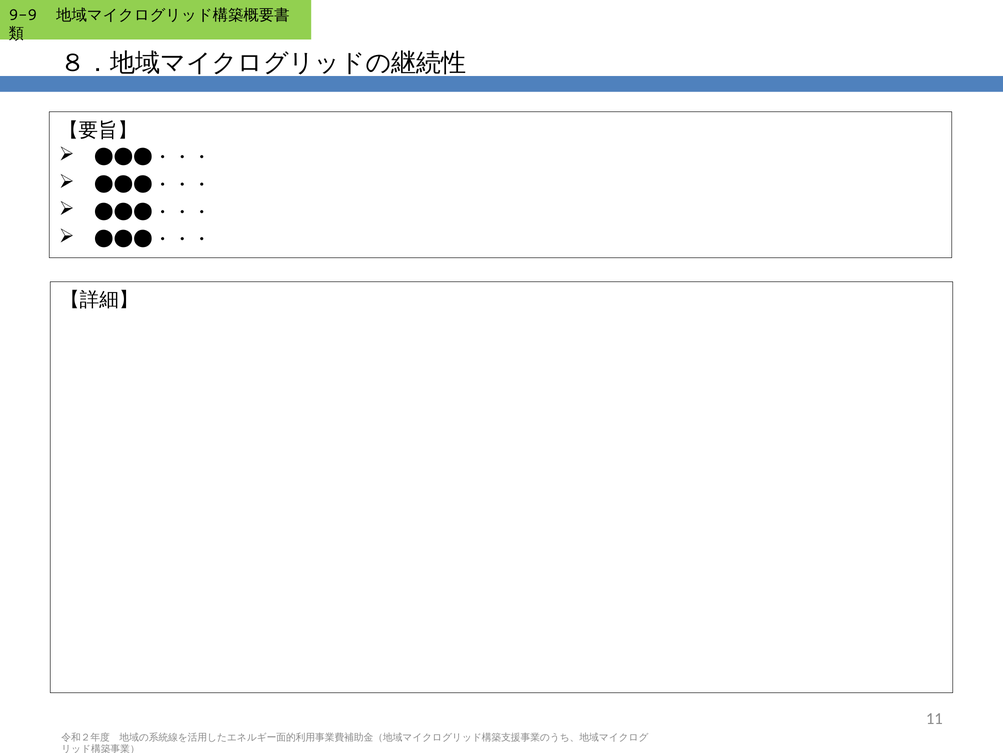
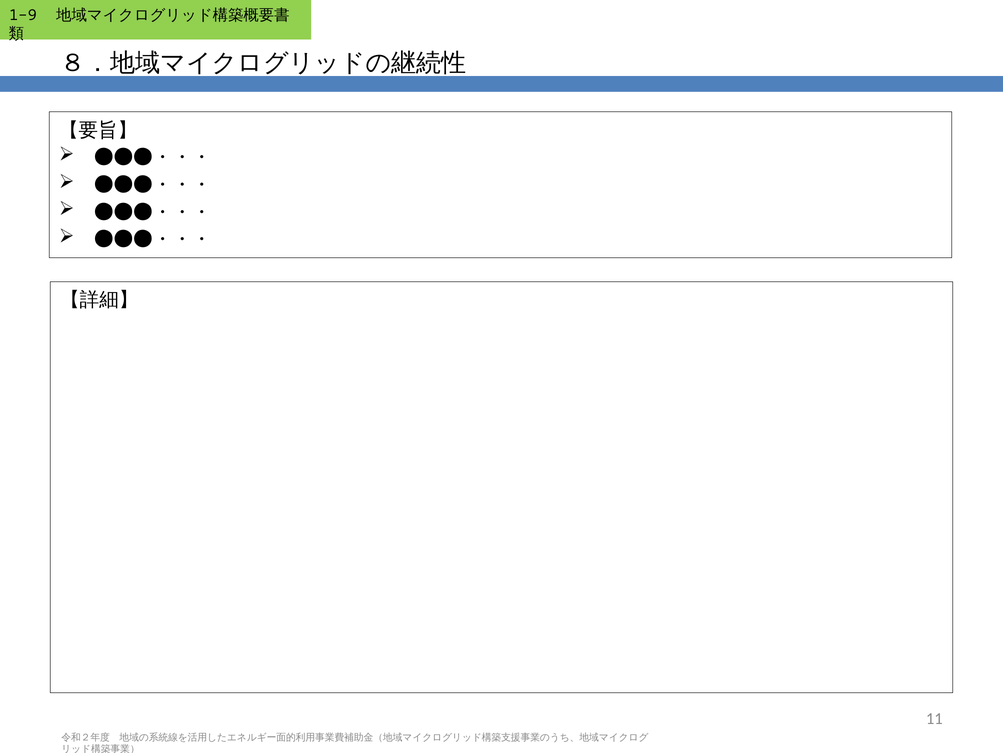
9-9: 9-9 -> 1-9 (23, 15)
